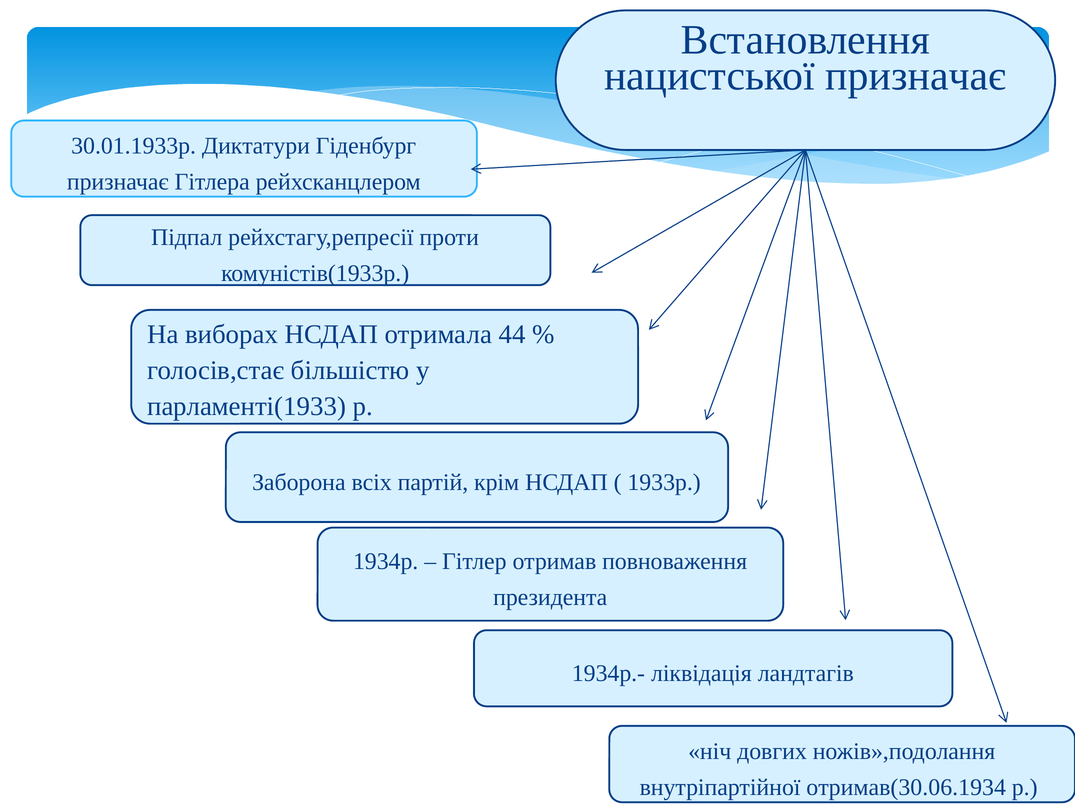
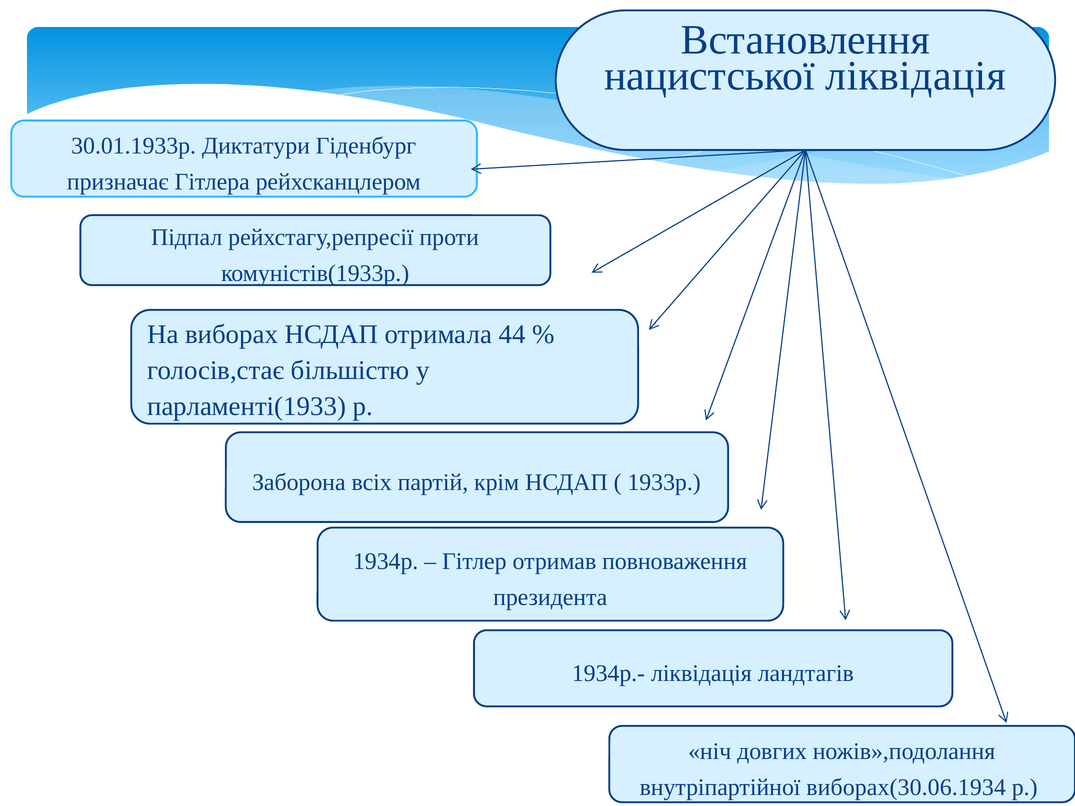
нацистської призначає: призначає -> ліквідація (916, 76)
отримав(30.06.1934: отримав(30.06.1934 -> виборах(30.06.1934 (906, 787)
